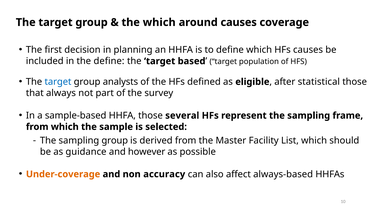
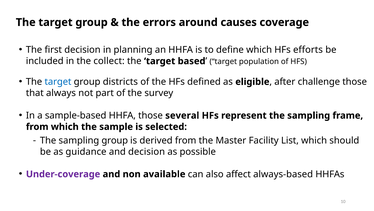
the which: which -> errors (159, 22)
HFs causes: causes -> efforts (308, 50)
the define: define -> collect (109, 61)
analysts: analysts -> districts (120, 82)
statistical: statistical -> challenge (319, 82)
and however: however -> decision (147, 151)
Under-coverage colour: orange -> purple (63, 174)
accuracy: accuracy -> available (164, 174)
